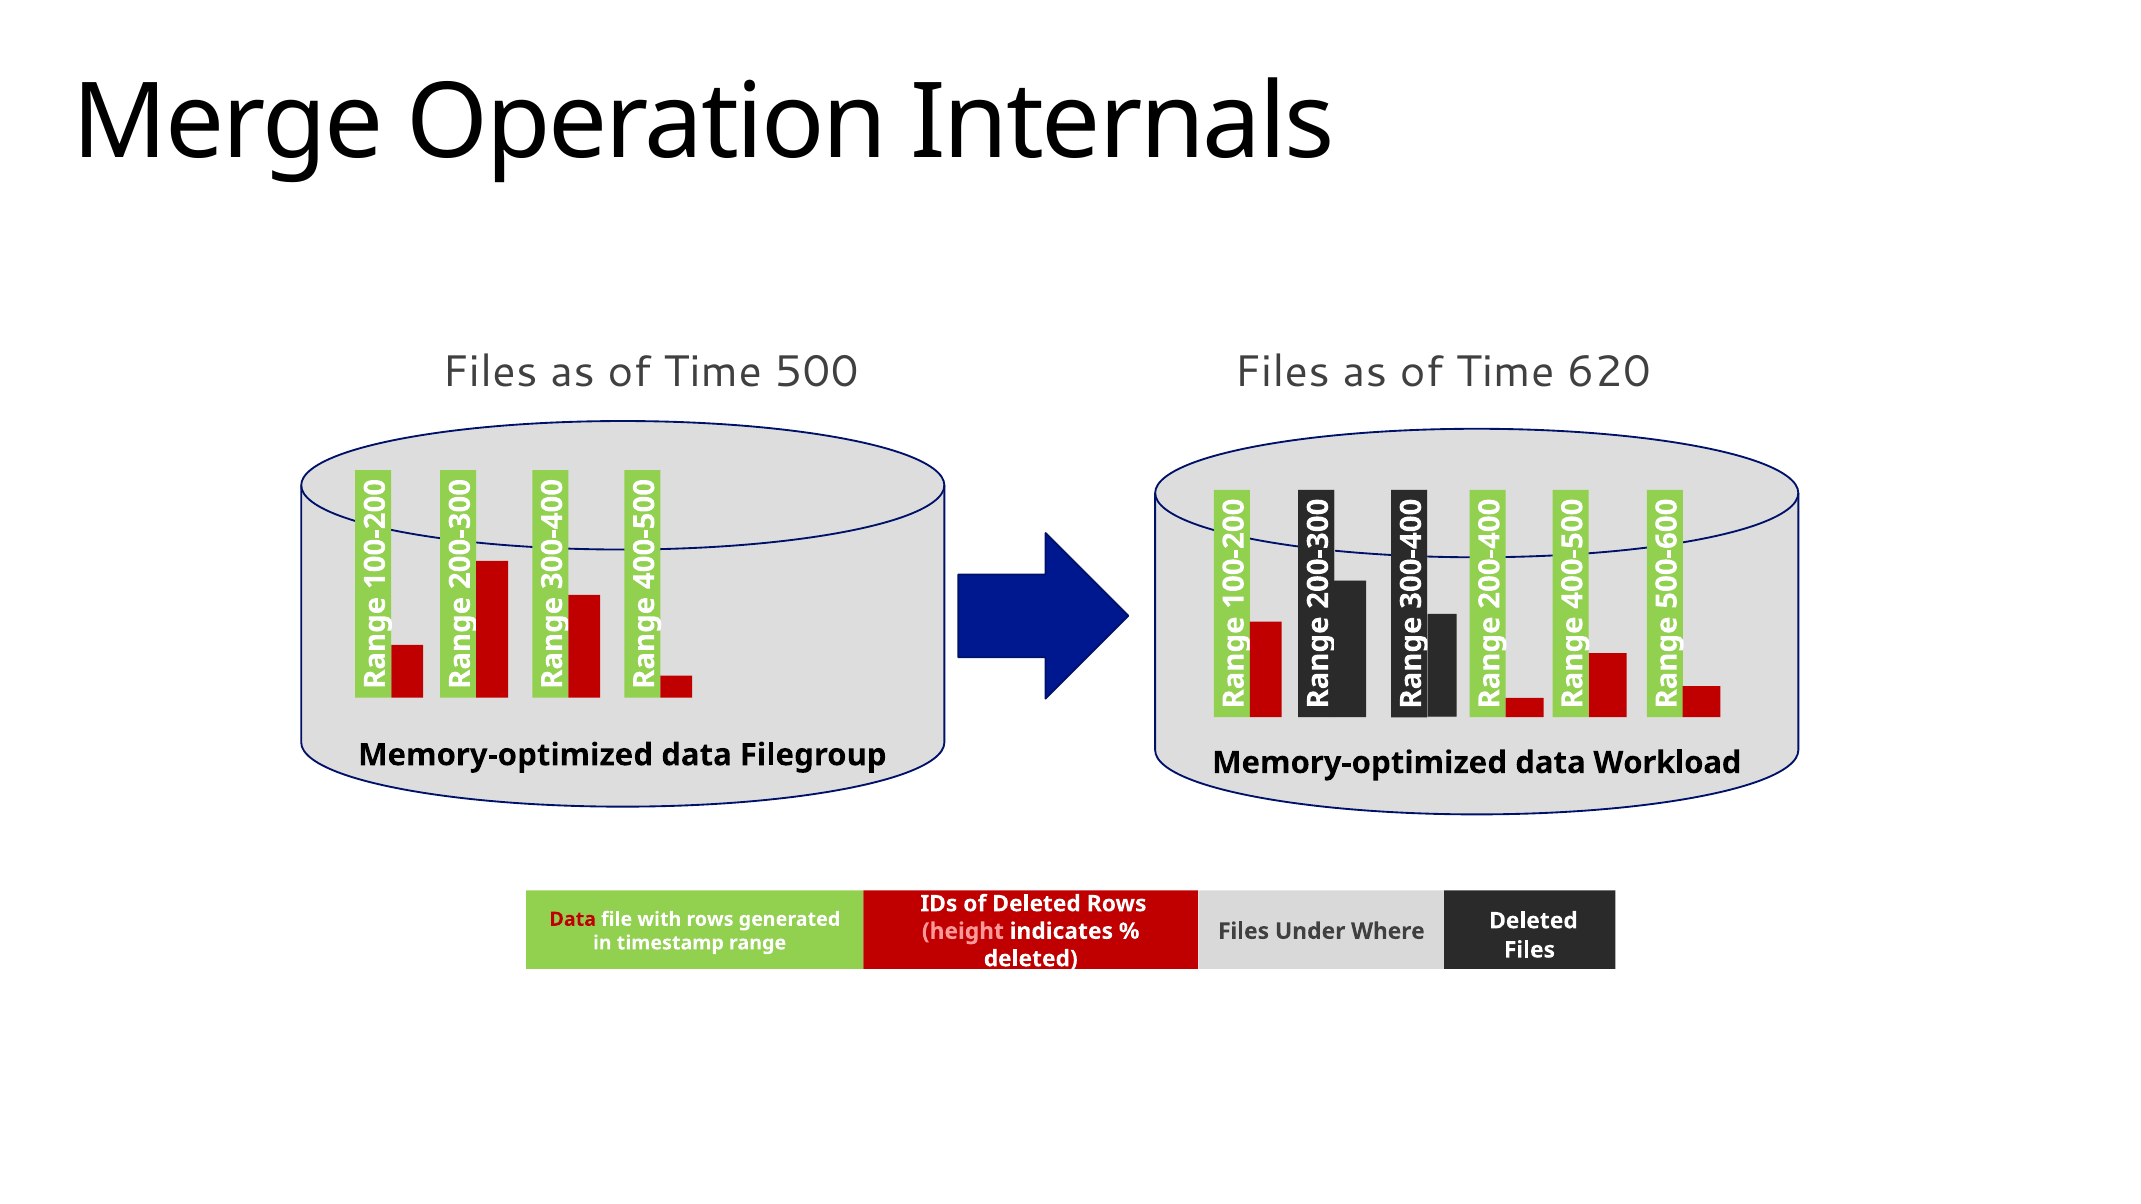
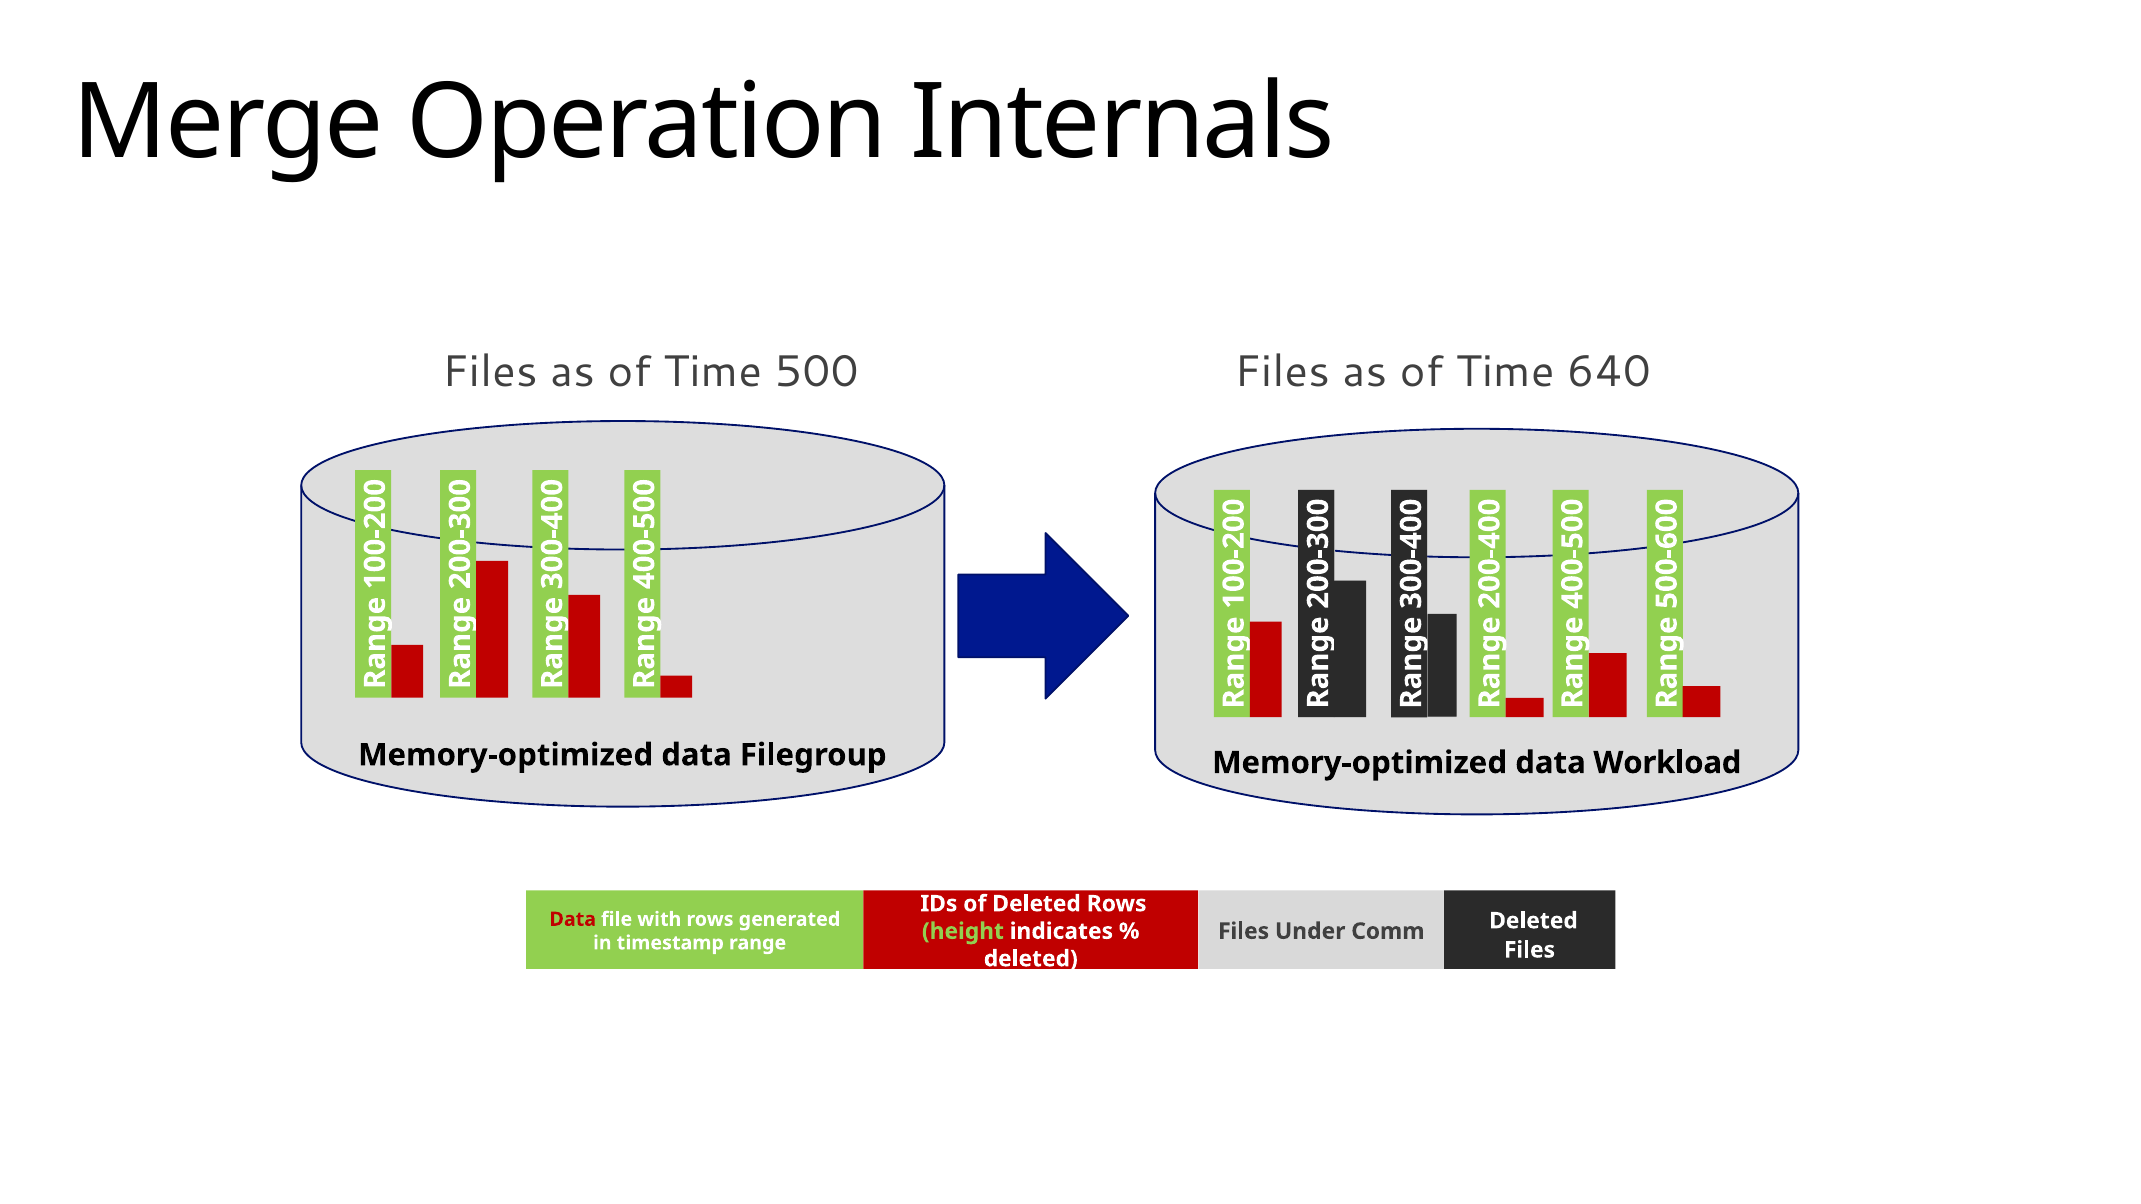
620: 620 -> 640 (1609, 372)
height colour: pink -> light green (963, 931)
Where: Where -> Comm (1388, 931)
